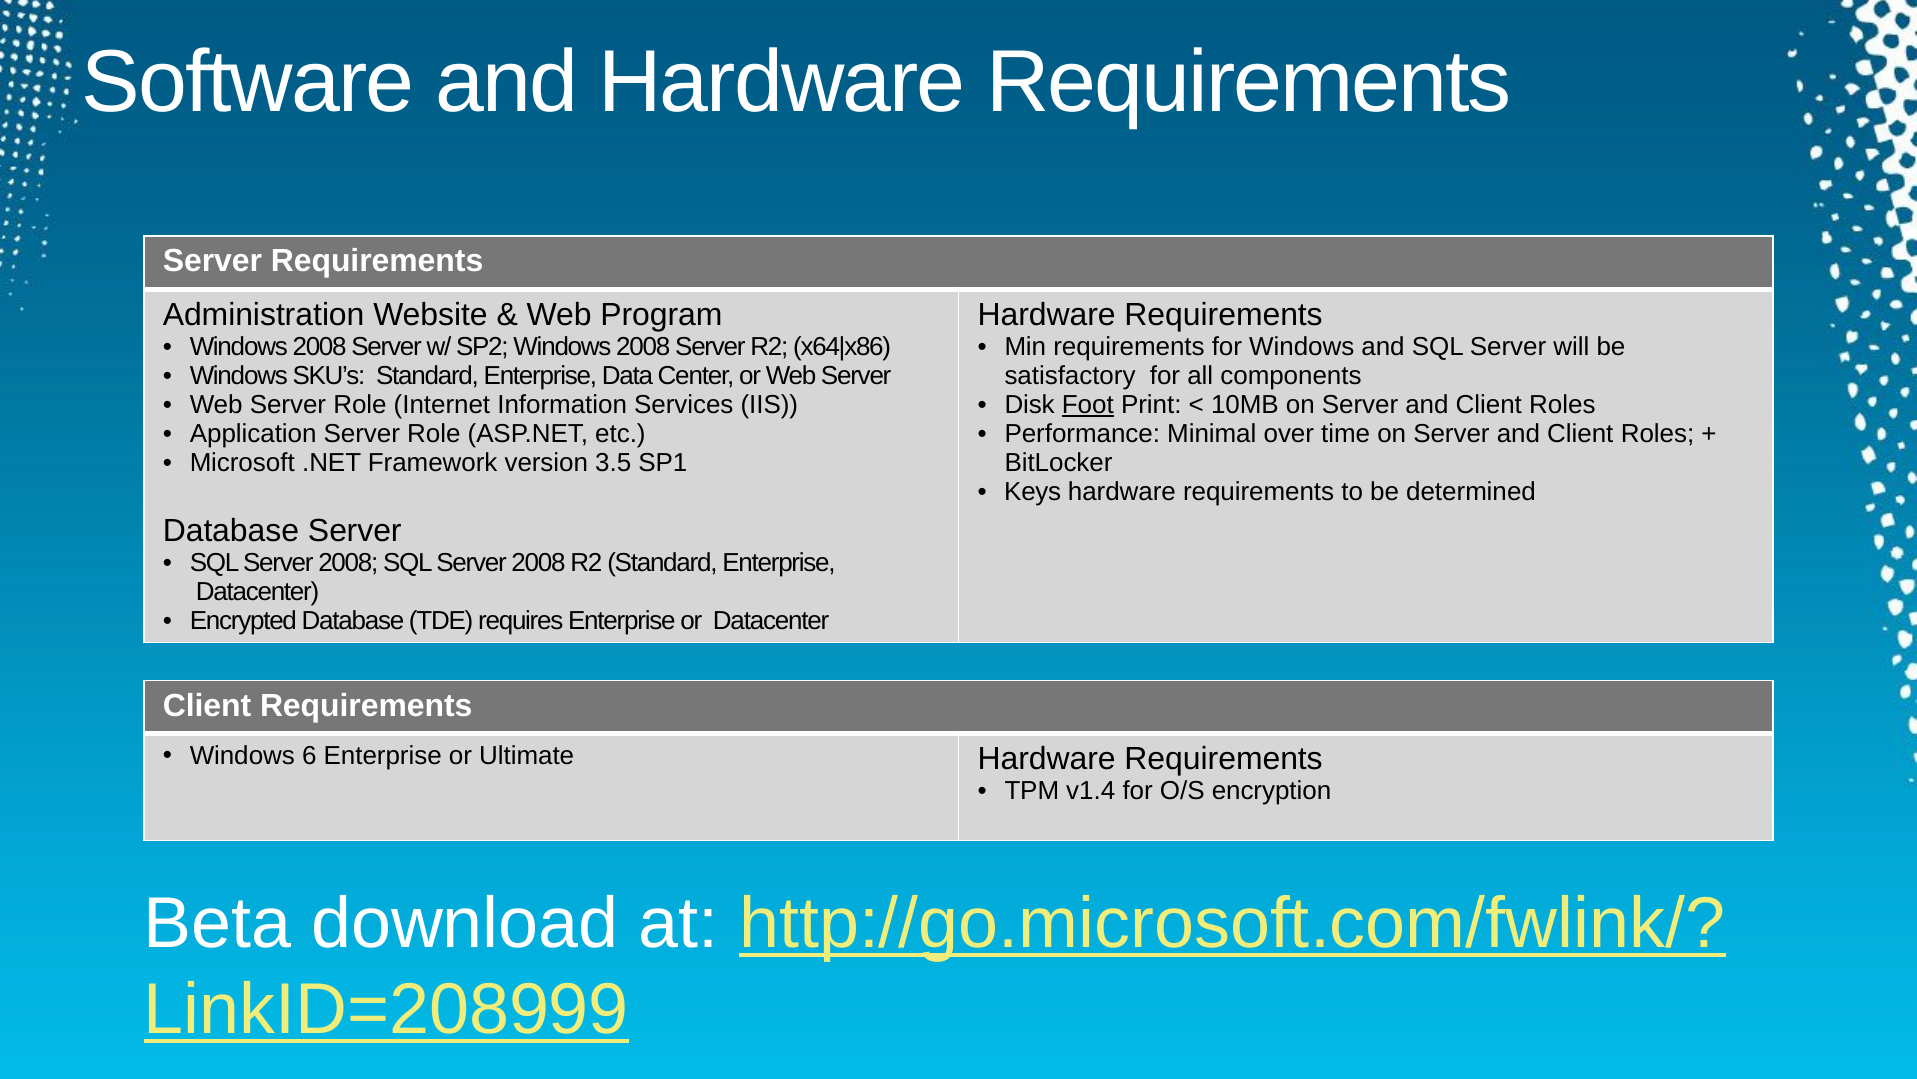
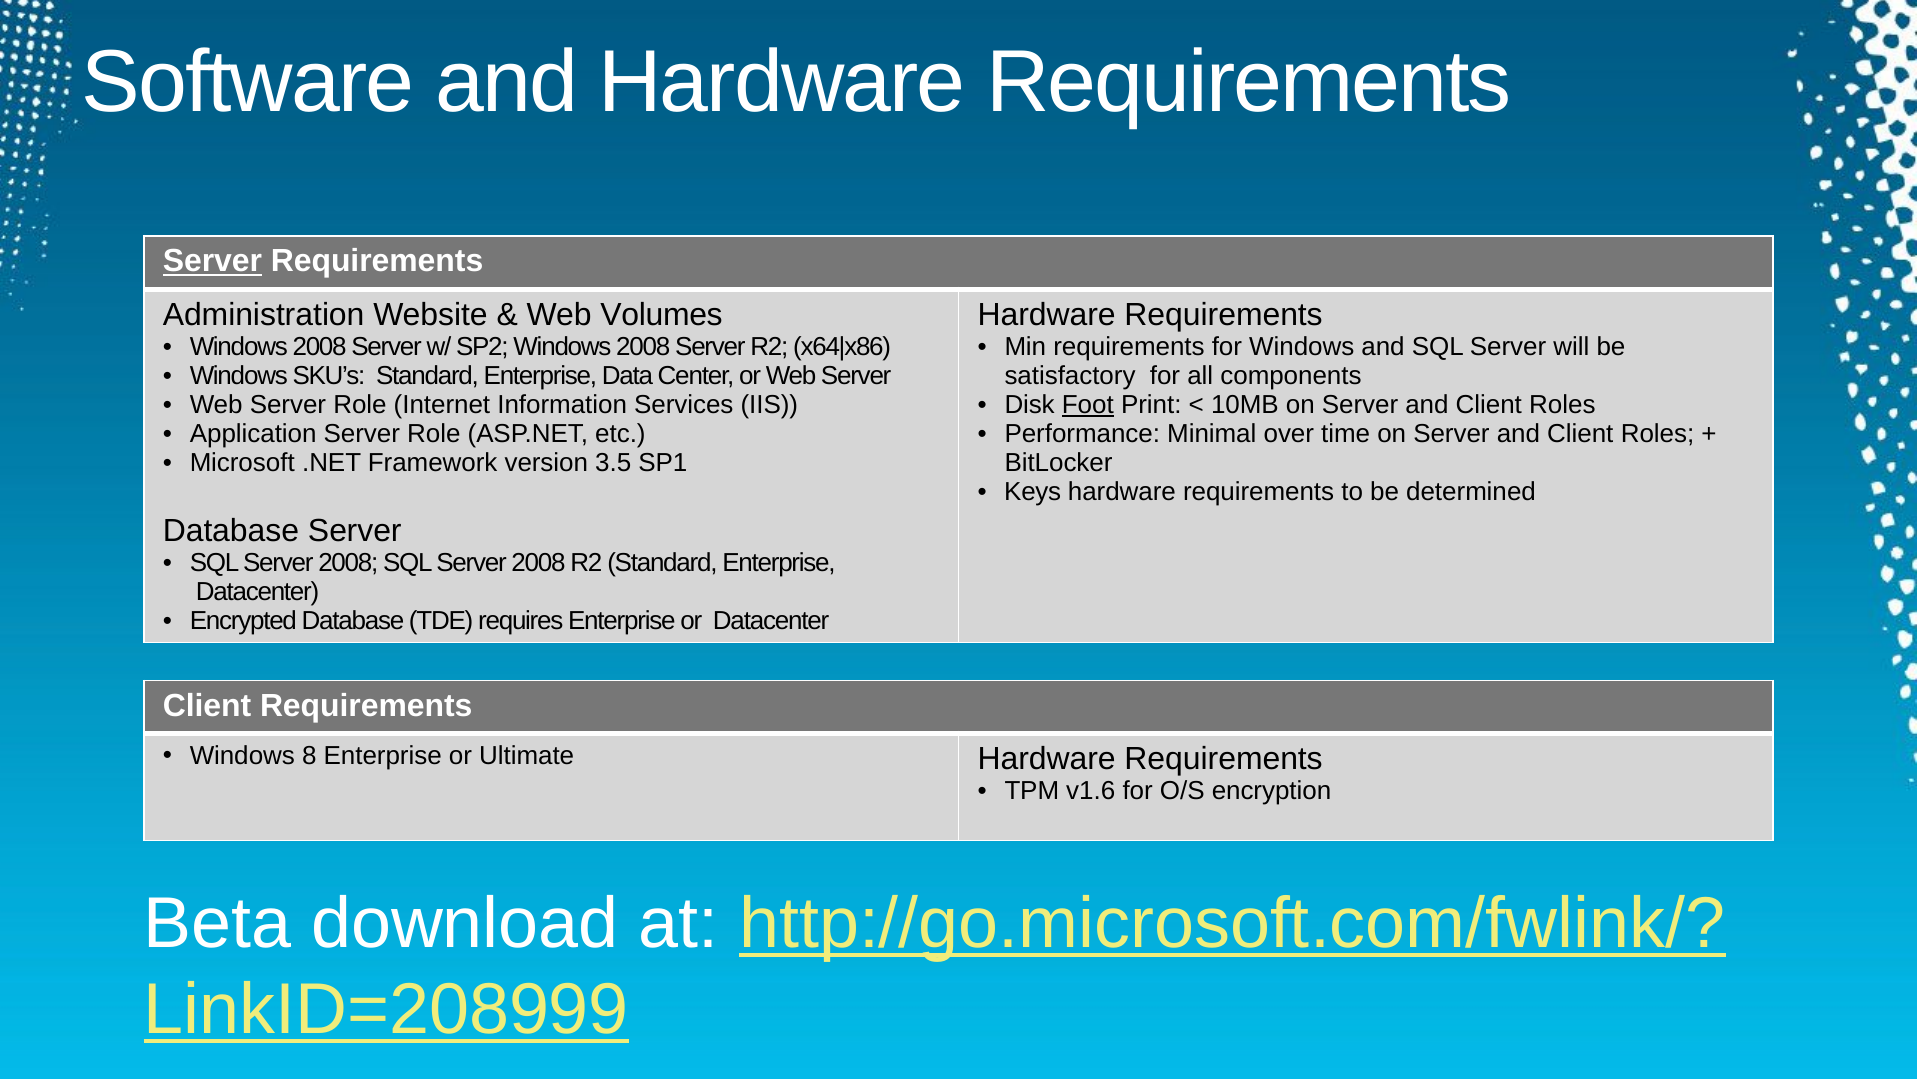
Server underline: none -> present (212, 261)
Program: Program -> Volumes (662, 315)
6: 6 -> 8 (309, 755)
v1.4: v1.4 -> v1.6 (1091, 791)
